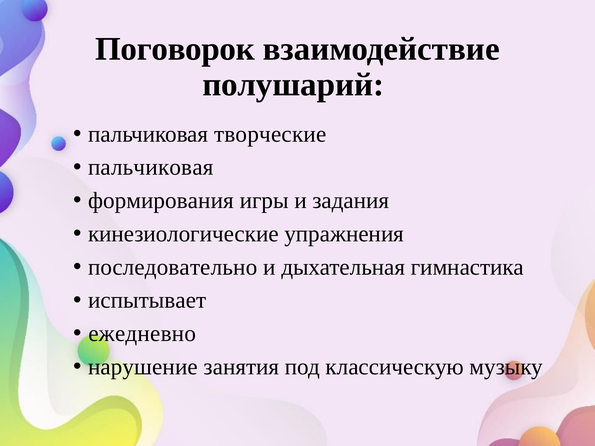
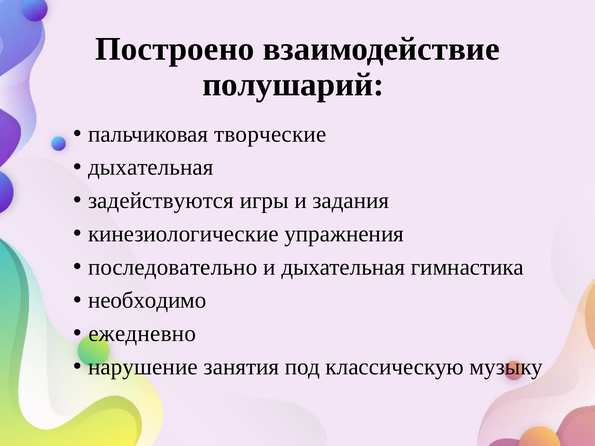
Поговорок: Поговорок -> Построено (175, 49)
пальчиковая: пальчиковая -> дыхательная (151, 167)
формирования: формирования -> задействуются (161, 201)
испытывает: испытывает -> необходимо (147, 300)
